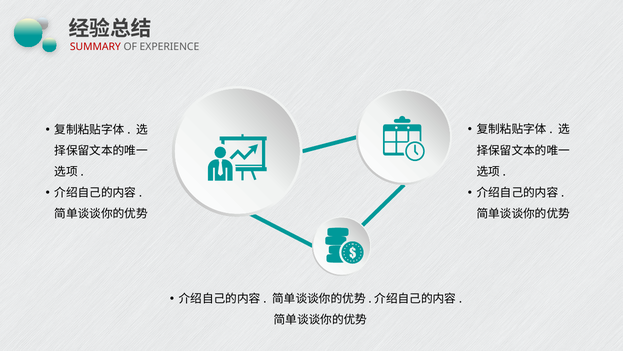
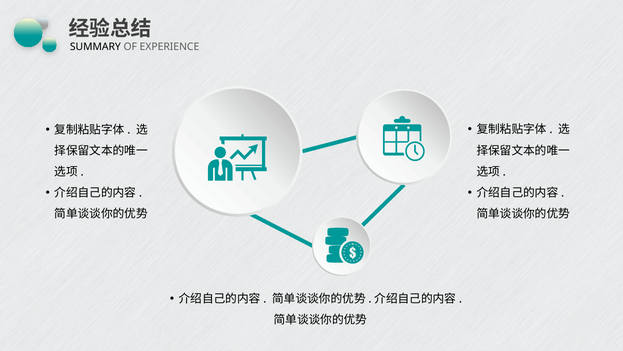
SUMMARY colour: red -> black (95, 47)
